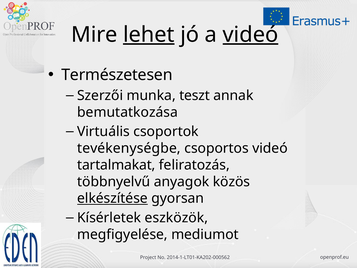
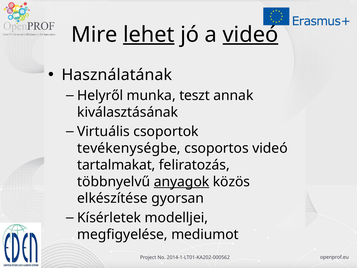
Természetesen: Természetesen -> Használatának (117, 75)
Szerzői: Szerzői -> Helyről (100, 95)
bemutatkozása: bemutatkozása -> kiválasztásának (128, 112)
anyagok underline: none -> present (182, 182)
elkészítése underline: present -> none (112, 198)
eszközök: eszközök -> modelljei (176, 218)
